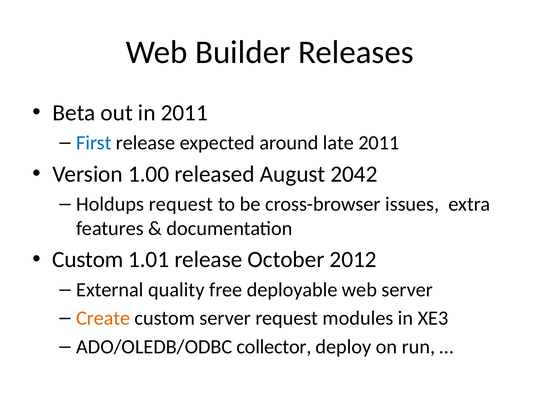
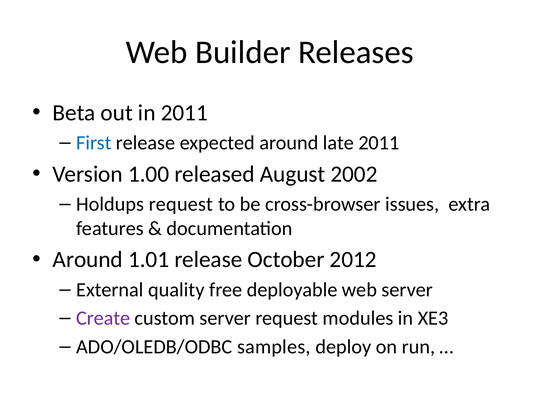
2042: 2042 -> 2002 (354, 174)
Custom: Custom -> Around (88, 260)
Create colour: orange -> purple (103, 318)
collector: collector -> samples (274, 347)
